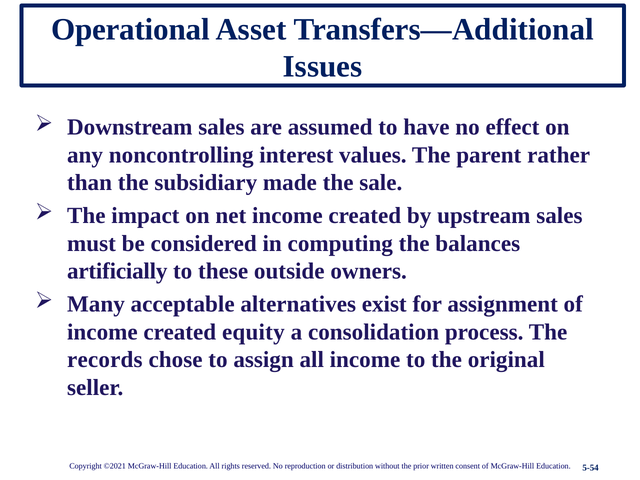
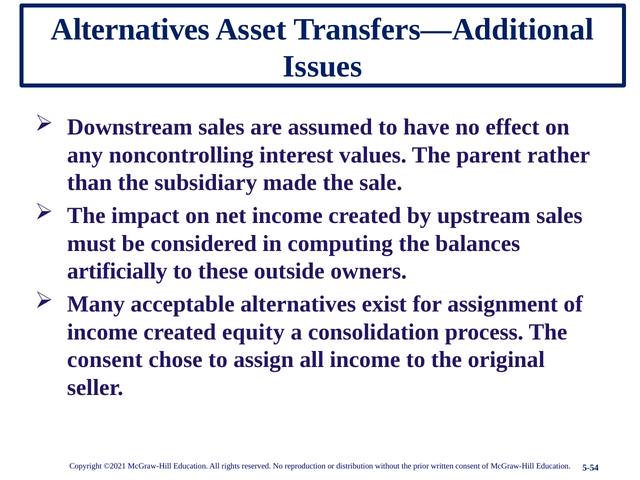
Operational: Operational -> Alternatives (130, 29)
records: records -> consent (105, 360)
